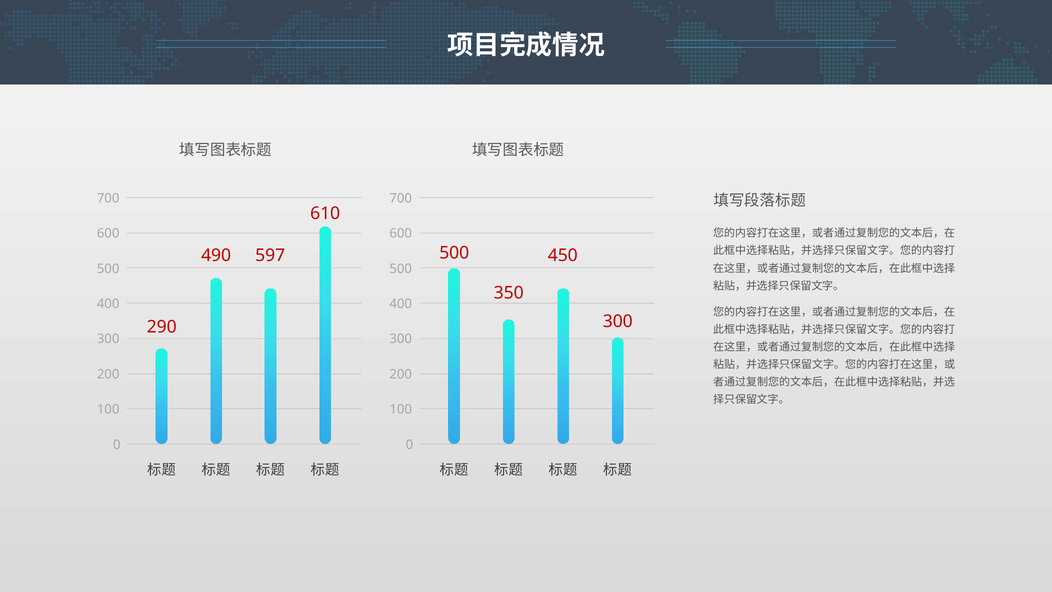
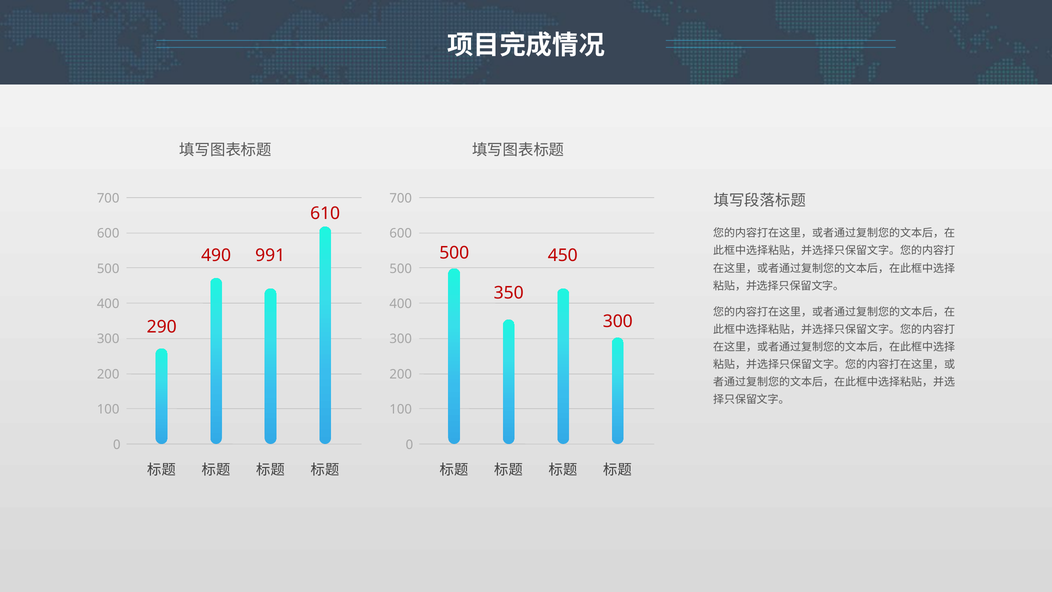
597: 597 -> 991 (270, 255)
